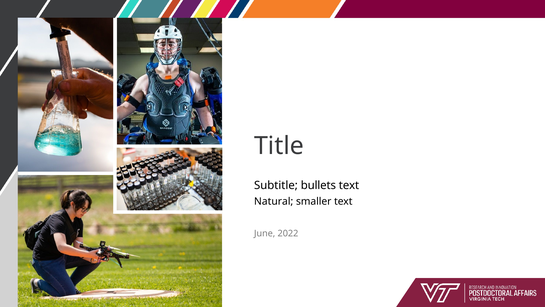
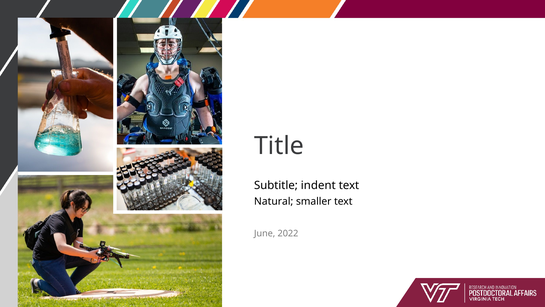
bullets: bullets -> indent (318, 185)
